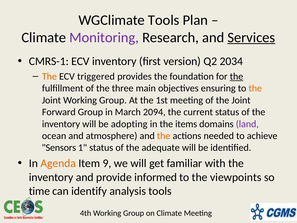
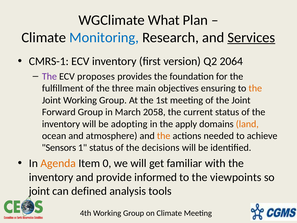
WGClimate Tools: Tools -> What (164, 20)
Monitoring colour: purple -> blue (104, 37)
2034: 2034 -> 2064 (231, 61)
The colour: orange -> purple (49, 76)
triggered: triggered -> proposes (96, 76)
the underline: present -> none (236, 76)
2094: 2094 -> 2058 (154, 112)
items: items -> apply (186, 124)
land colour: purple -> orange (247, 124)
adequate: adequate -> decisions (161, 148)
9: 9 -> 0 (107, 163)
time: time -> joint (39, 191)
identify: identify -> defined (89, 191)
